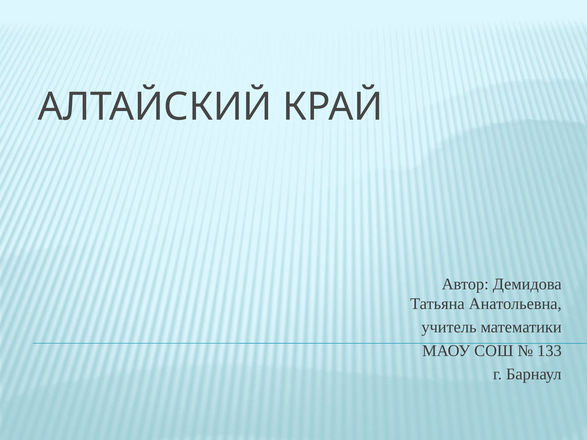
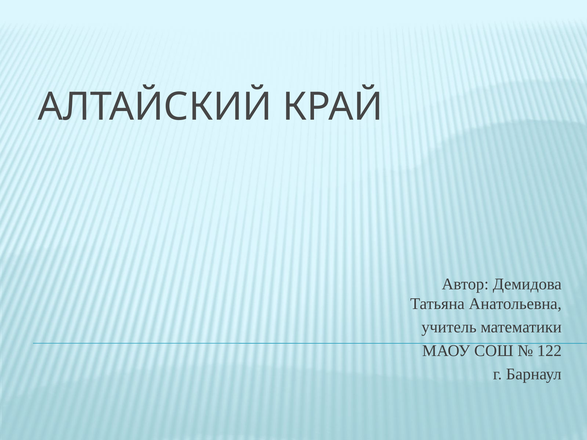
133: 133 -> 122 (549, 351)
